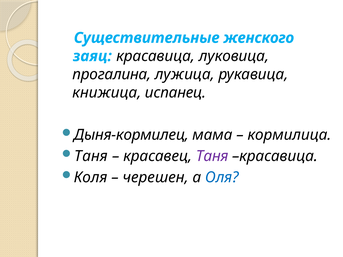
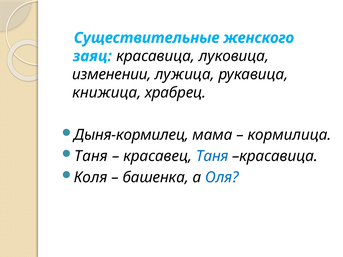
прогалина: прогалина -> изменении (112, 74)
испанец: испанец -> храбрец (176, 93)
Таня colour: purple -> blue (212, 156)
черешен: черешен -> башенка (156, 177)
